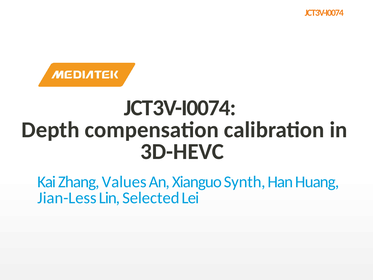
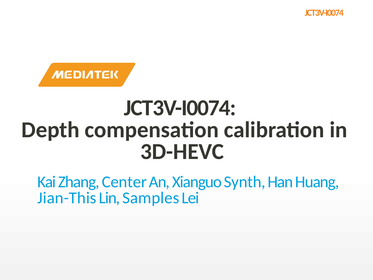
Values: Values -> Center (124, 182)
Jian-Less: Jian-Less -> Jian-This (67, 198)
Selected: Selected -> Samples (151, 198)
